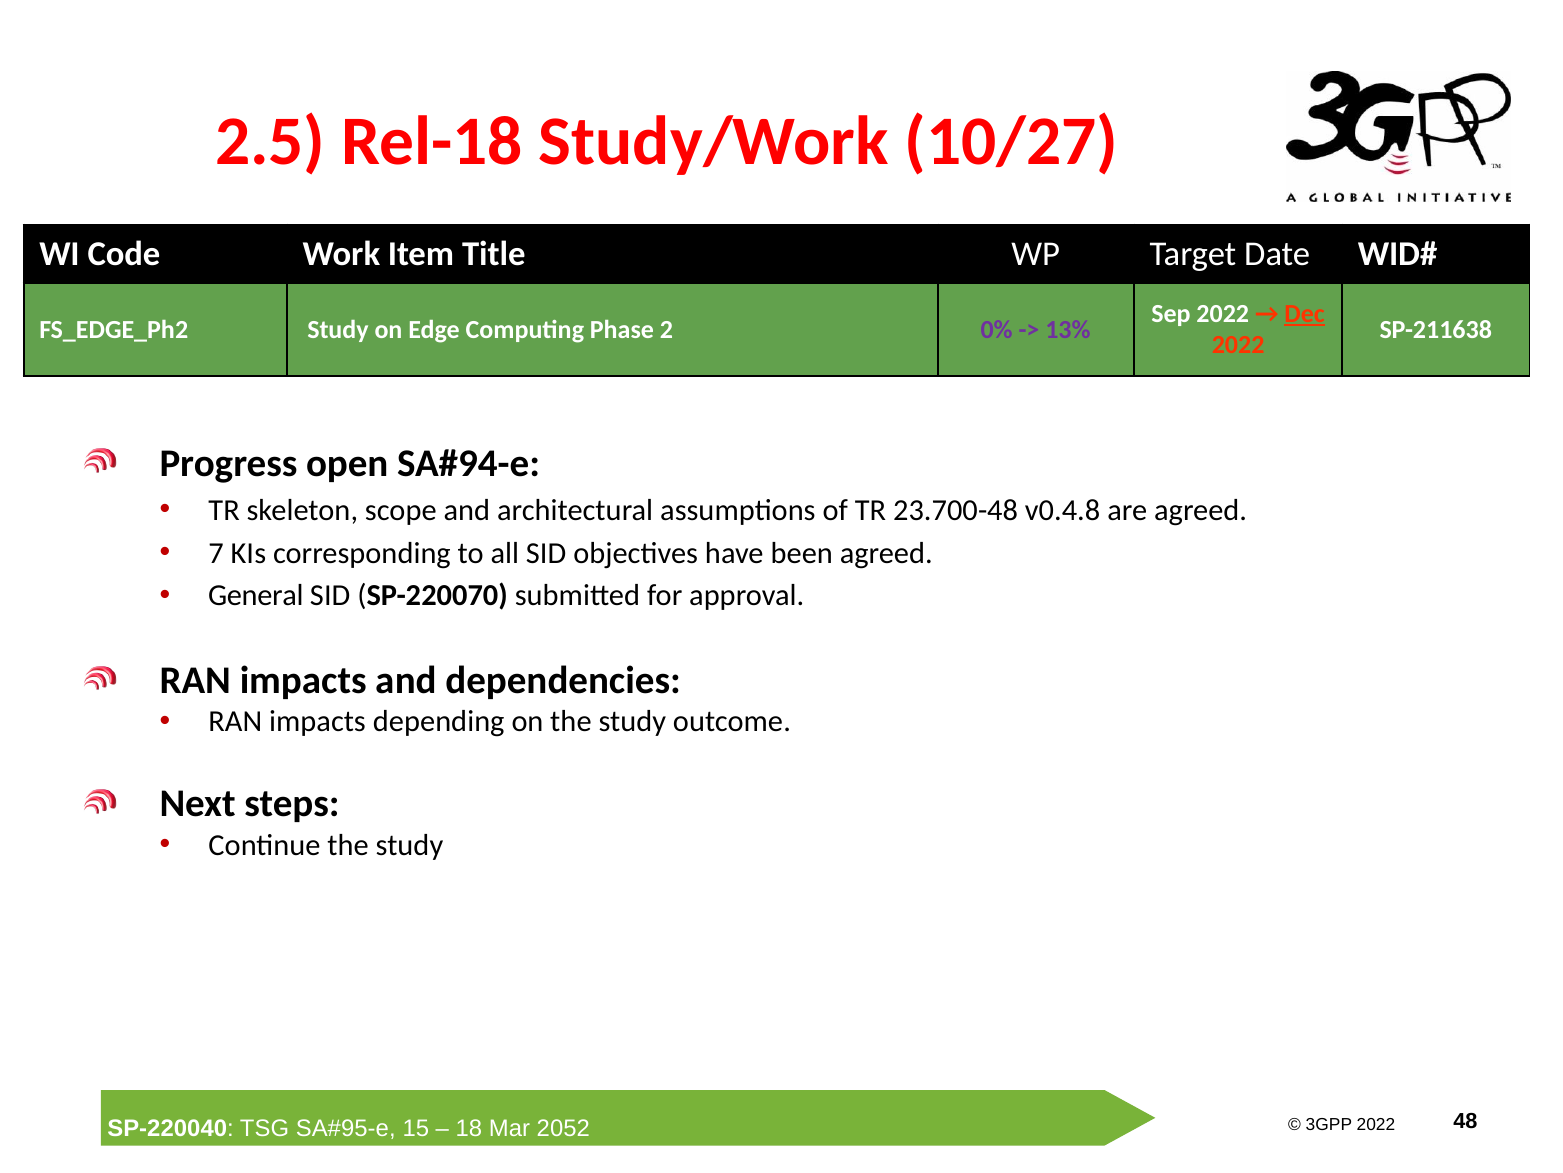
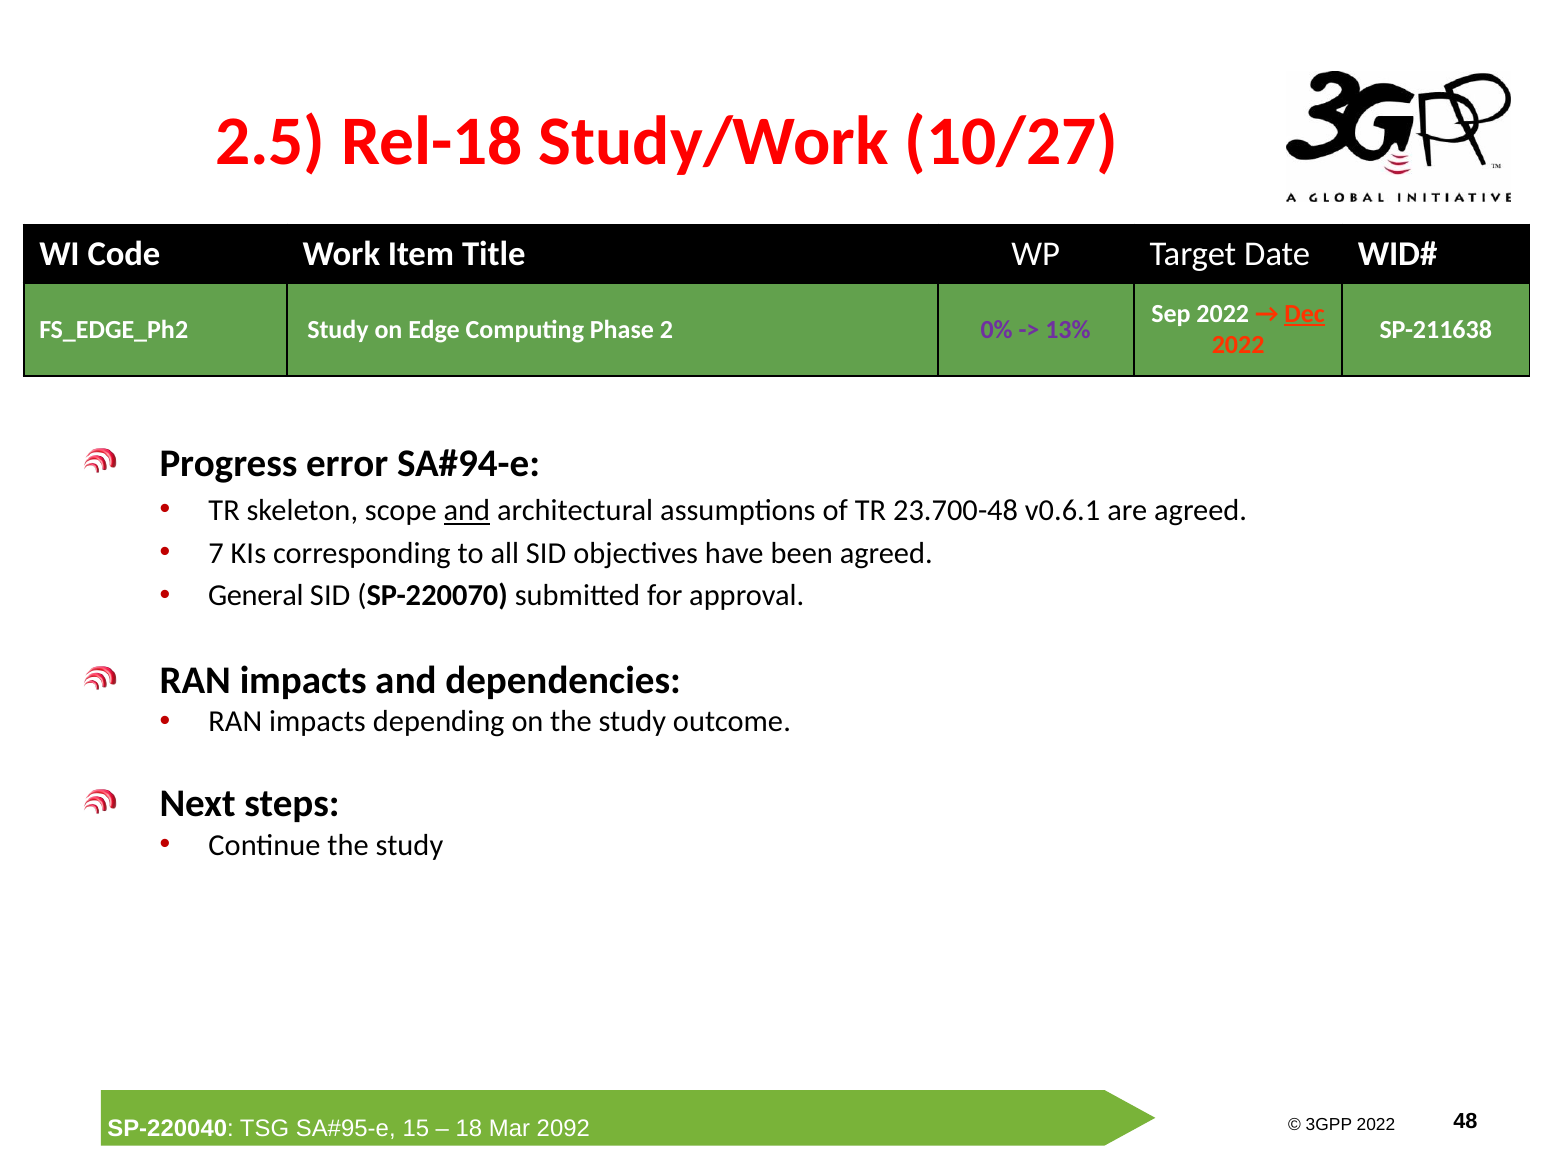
open: open -> error (347, 463)
and underline: none -> present (467, 510)
v0.4.8: v0.4.8 -> v0.6.1 (1063, 510)
2052: 2052 -> 2092 (563, 1128)
